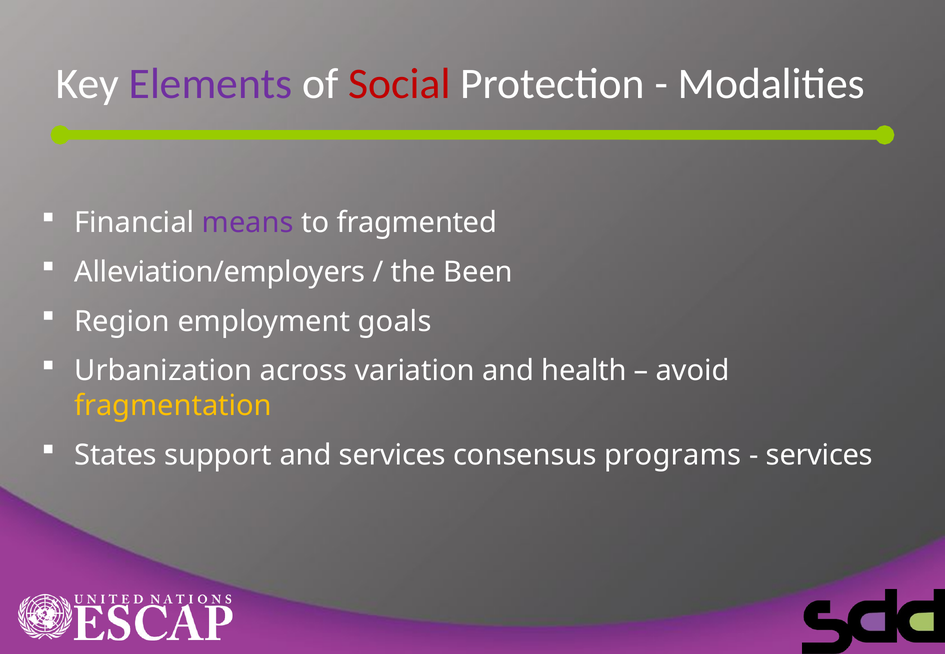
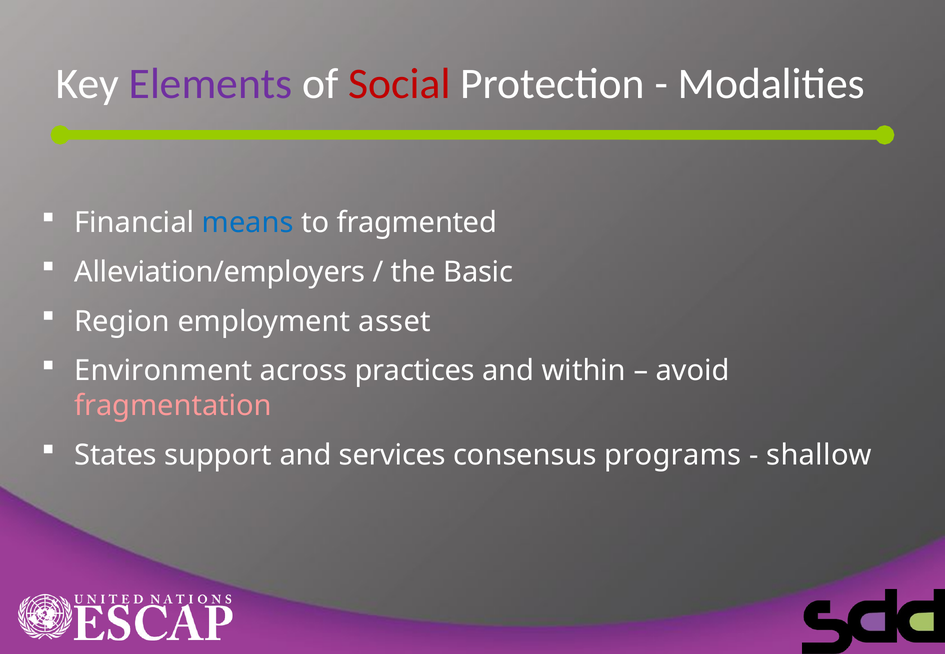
means colour: purple -> blue (248, 223)
Been: Been -> Basic (478, 272)
goals: goals -> asset (395, 322)
Urbanization: Urbanization -> Environment (163, 371)
variation: variation -> practices (415, 371)
health: health -> within (584, 371)
fragmentation colour: yellow -> pink (173, 406)
services: services -> shallow (819, 455)
